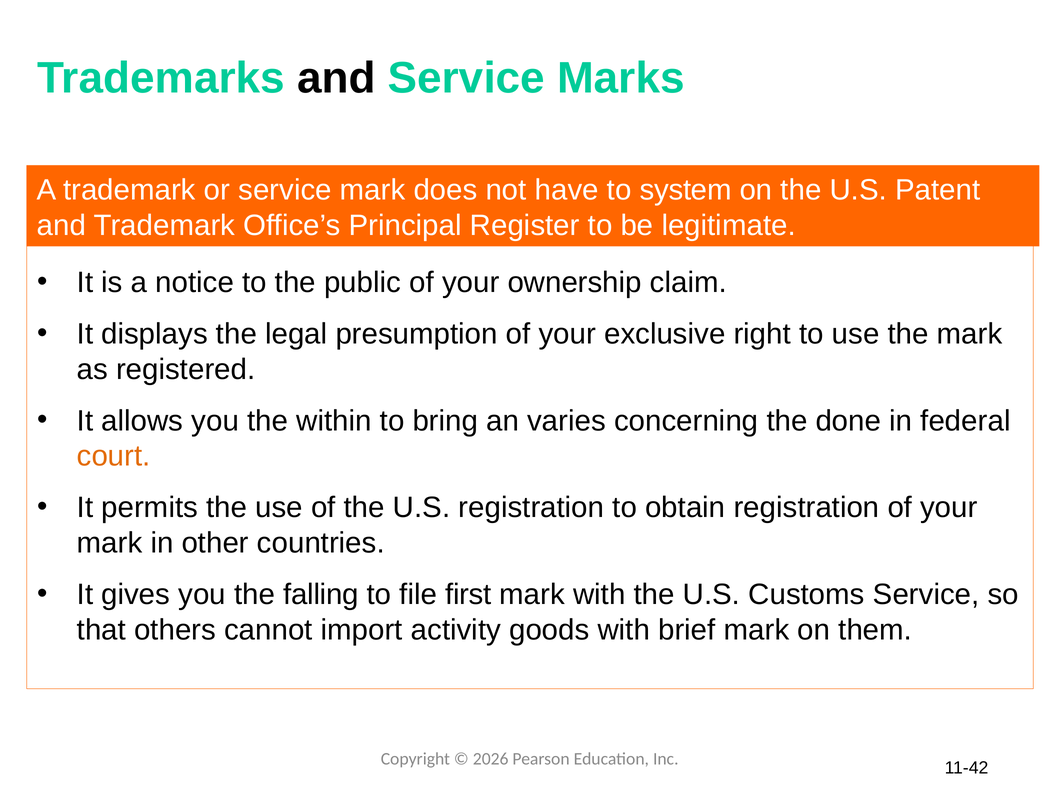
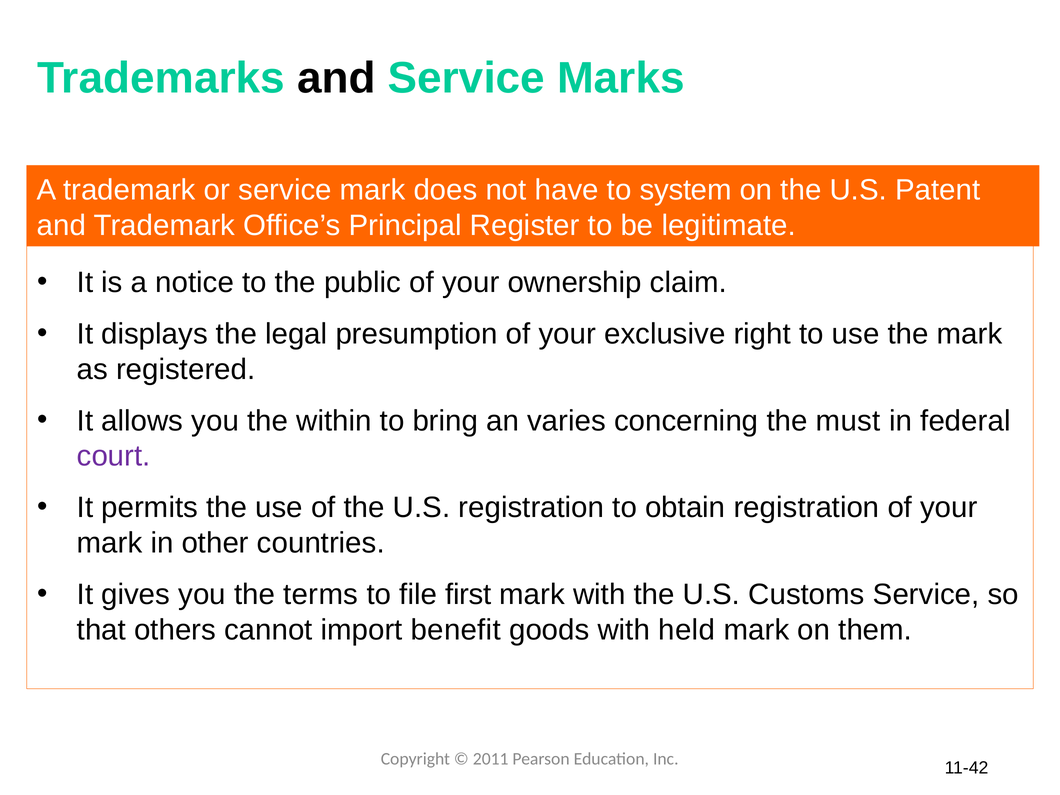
done: done -> must (848, 421)
court colour: orange -> purple (114, 456)
falling: falling -> terms (321, 595)
activity: activity -> benefit (456, 630)
brief: brief -> held (687, 630)
2026: 2026 -> 2011 (491, 759)
